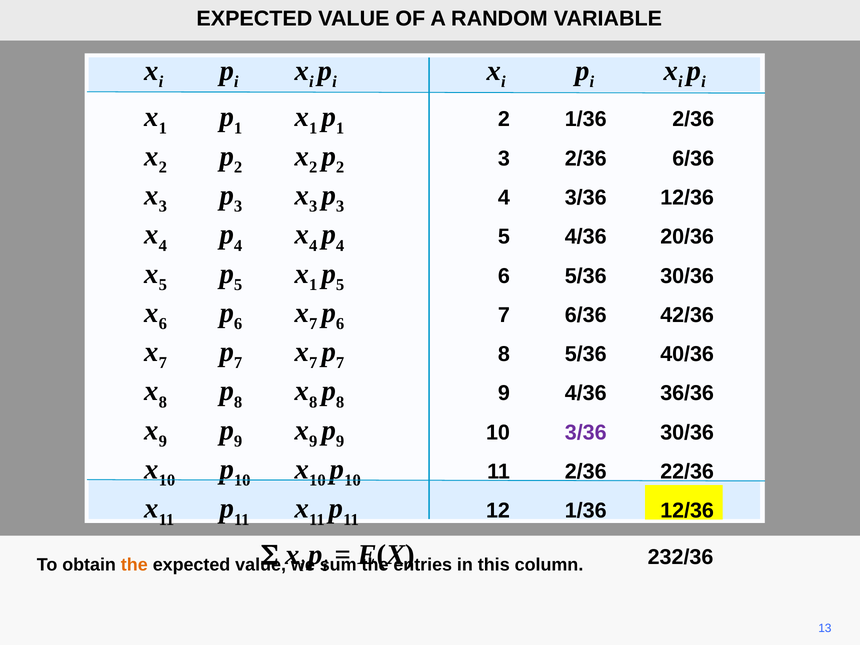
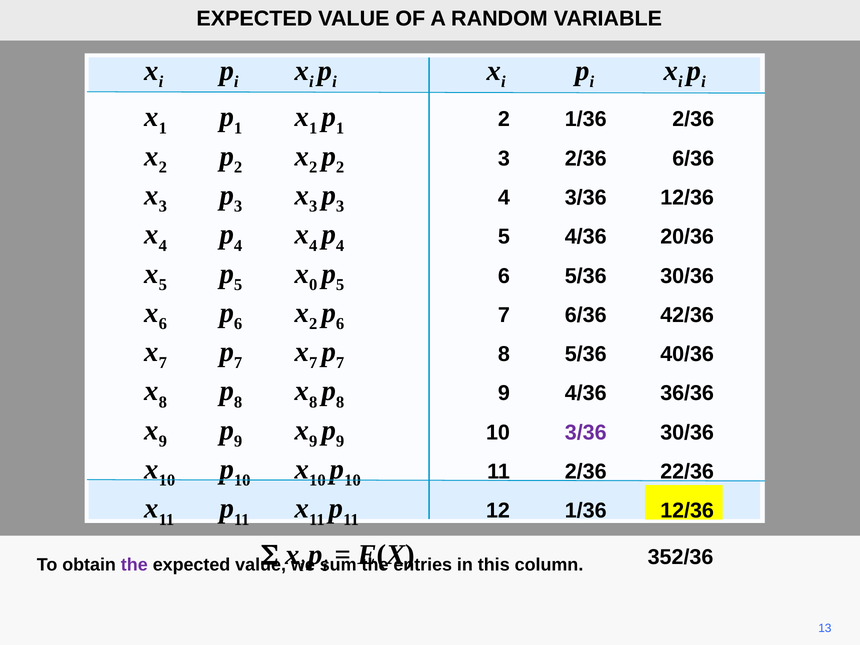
1: 1 -> 0 (313, 285)
7: 7 -> 2 (313, 324)
232/36: 232/36 -> 352/36 (681, 557)
the colour: orange -> purple (134, 565)
